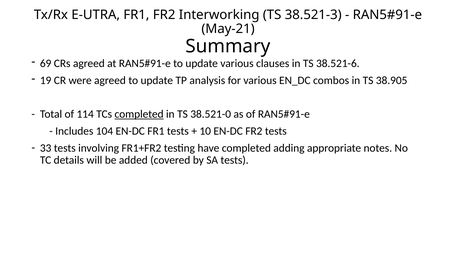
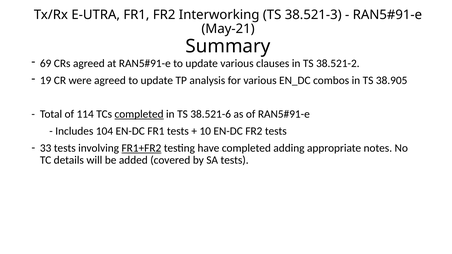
38.521-6: 38.521-6 -> 38.521-2 (338, 64)
38.521-0: 38.521-0 -> 38.521-6 (211, 114)
FR1+FR2 underline: none -> present (141, 148)
